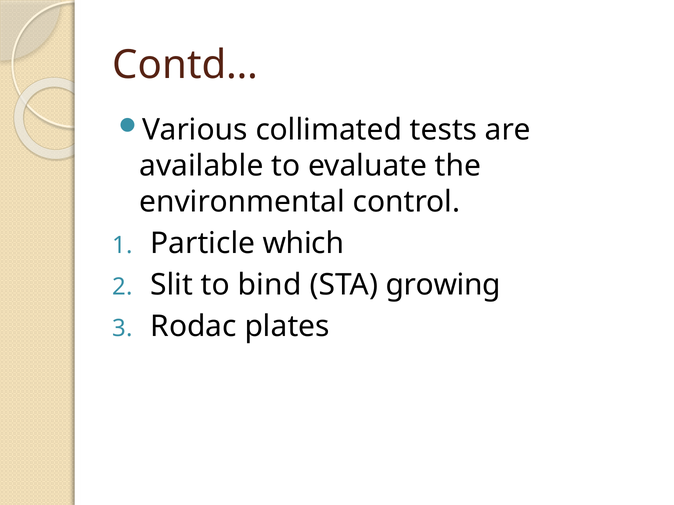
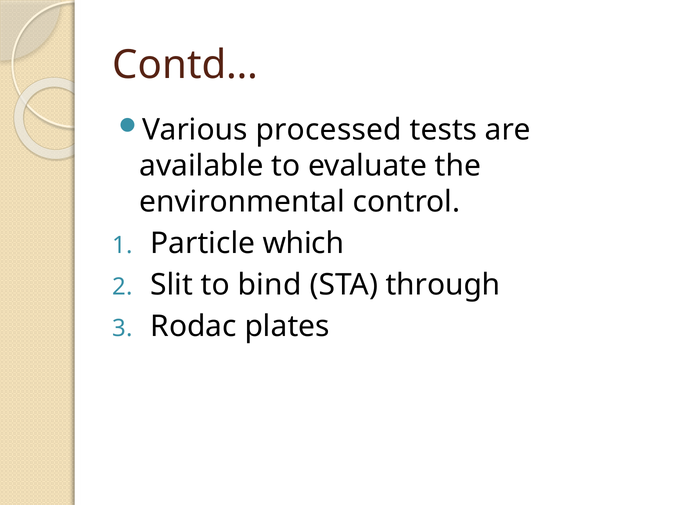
collimated: collimated -> processed (329, 130)
growing: growing -> through (443, 285)
